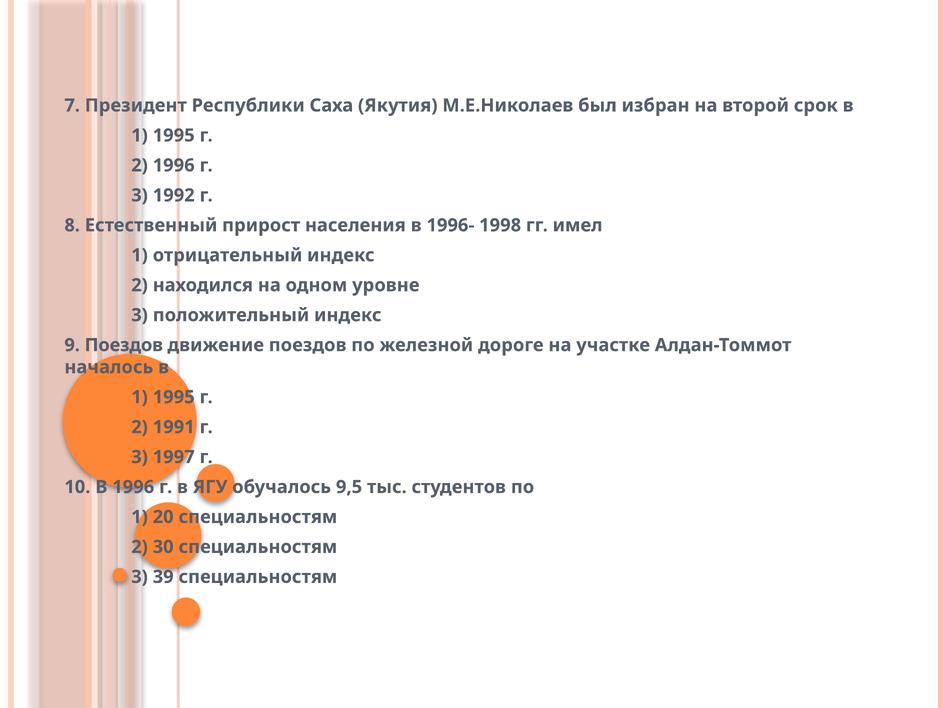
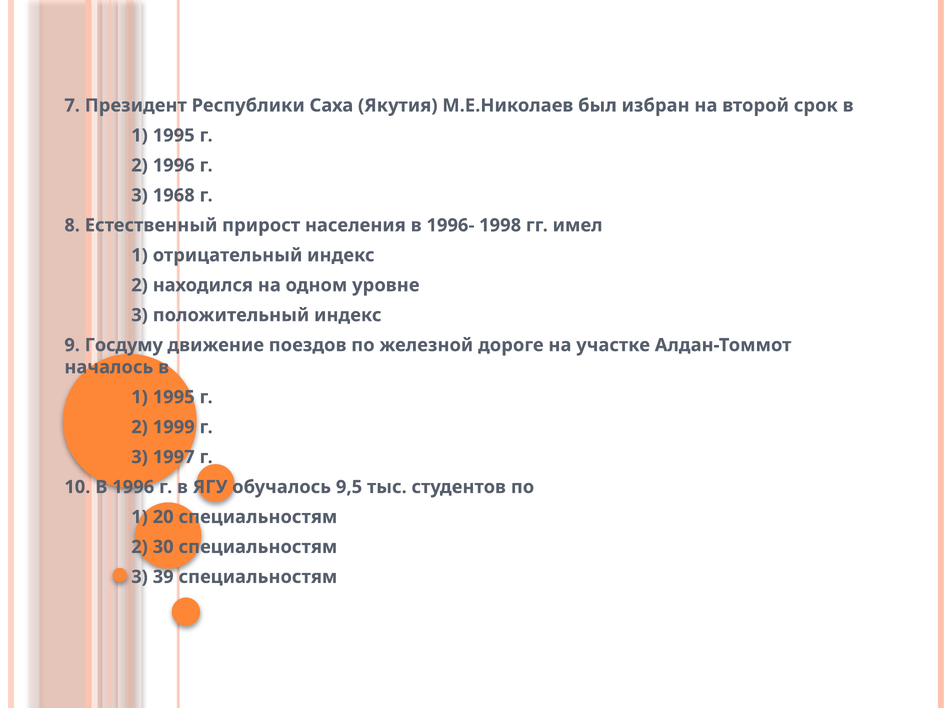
1992: 1992 -> 1968 (174, 195)
9 Поездов: Поездов -> Госдуму (124, 345)
1991: 1991 -> 1999 (174, 427)
